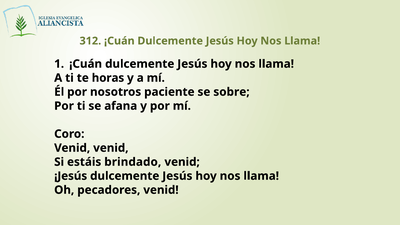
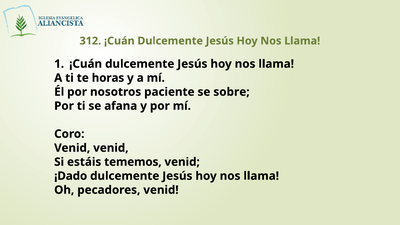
brindado: brindado -> tememos (133, 162)
¡Jesús: ¡Jesús -> ¡Dado (71, 176)
